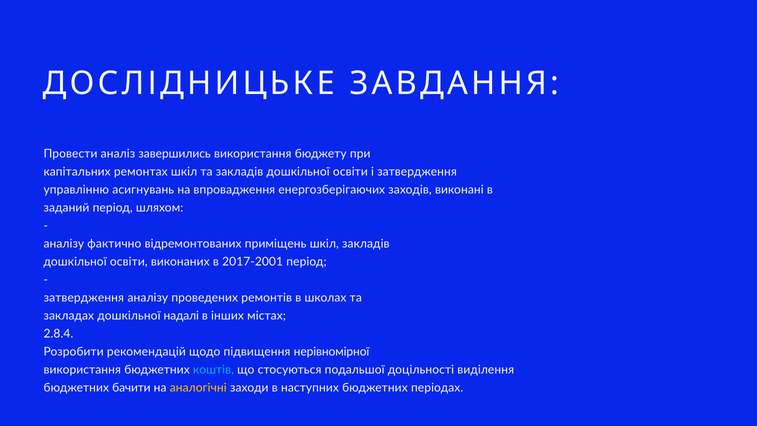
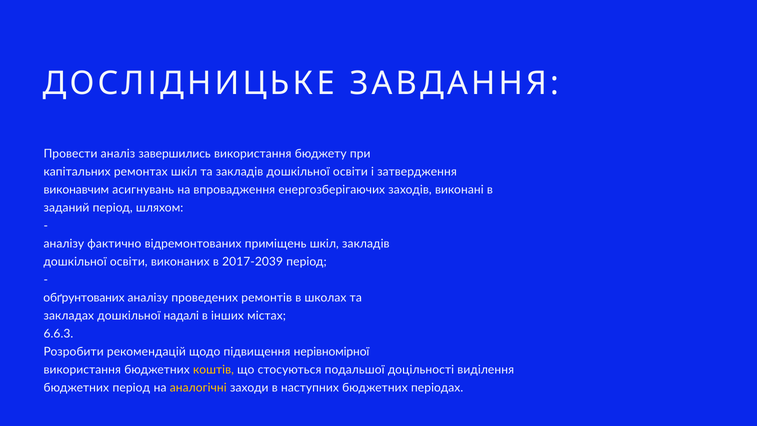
управлінню: управлінню -> виконавчим (76, 190)
2017-2001: 2017-2001 -> 2017-2039 (253, 262)
затвердження: затвердження -> обґрунтованих (84, 298)
2.8.4: 2.8.4 -> 6.6.3 (58, 334)
коштів colour: light blue -> yellow (213, 370)
бюджетних бачити: бачити -> період (131, 388)
